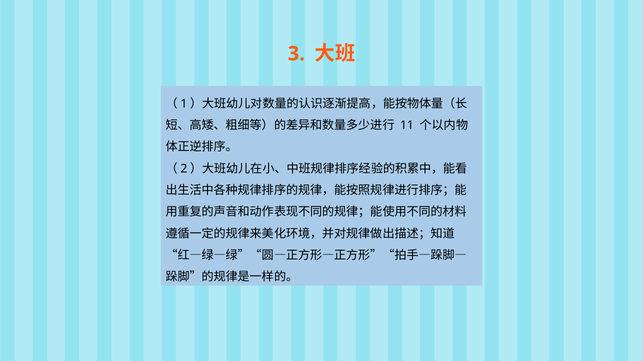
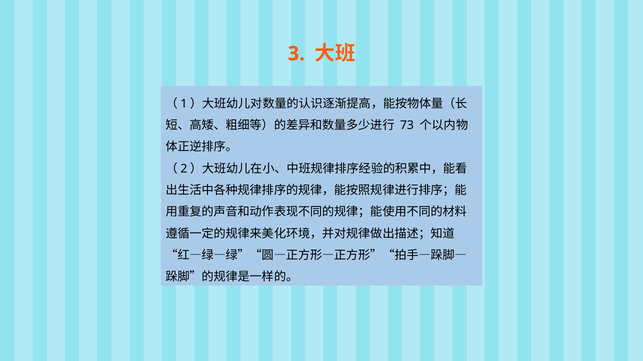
11: 11 -> 73 (407, 125)
